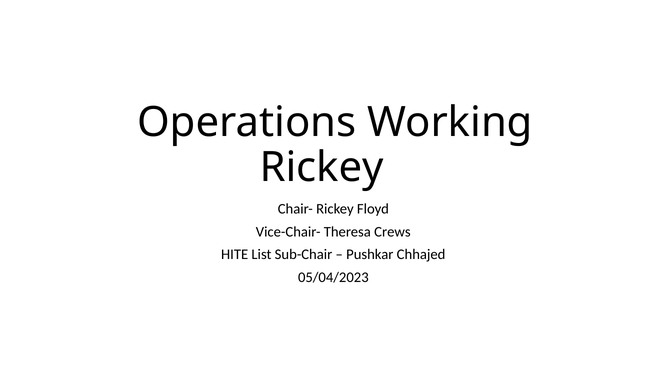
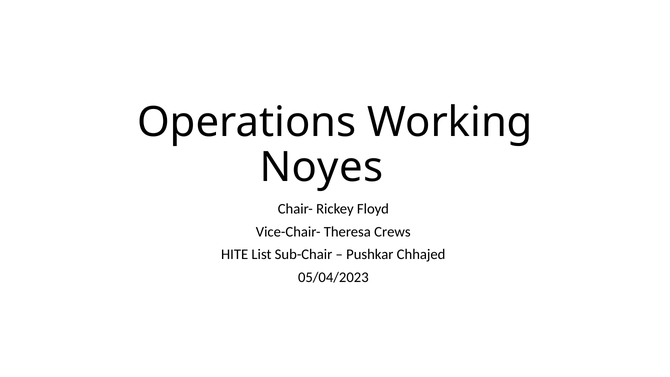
Rickey: Rickey -> Noyes (321, 167)
